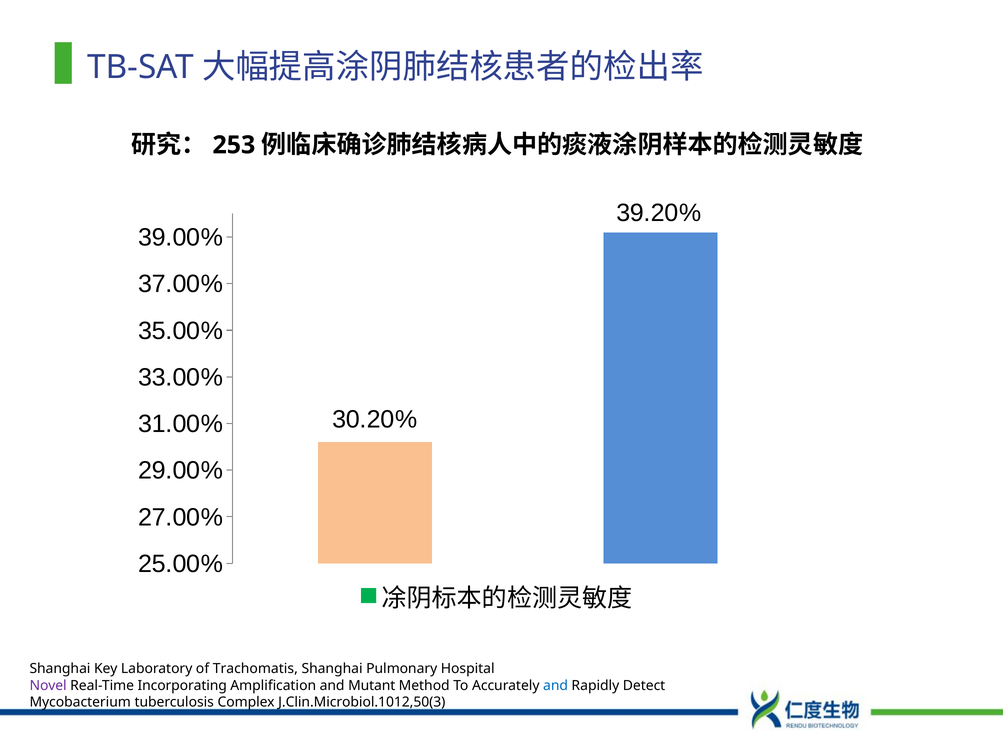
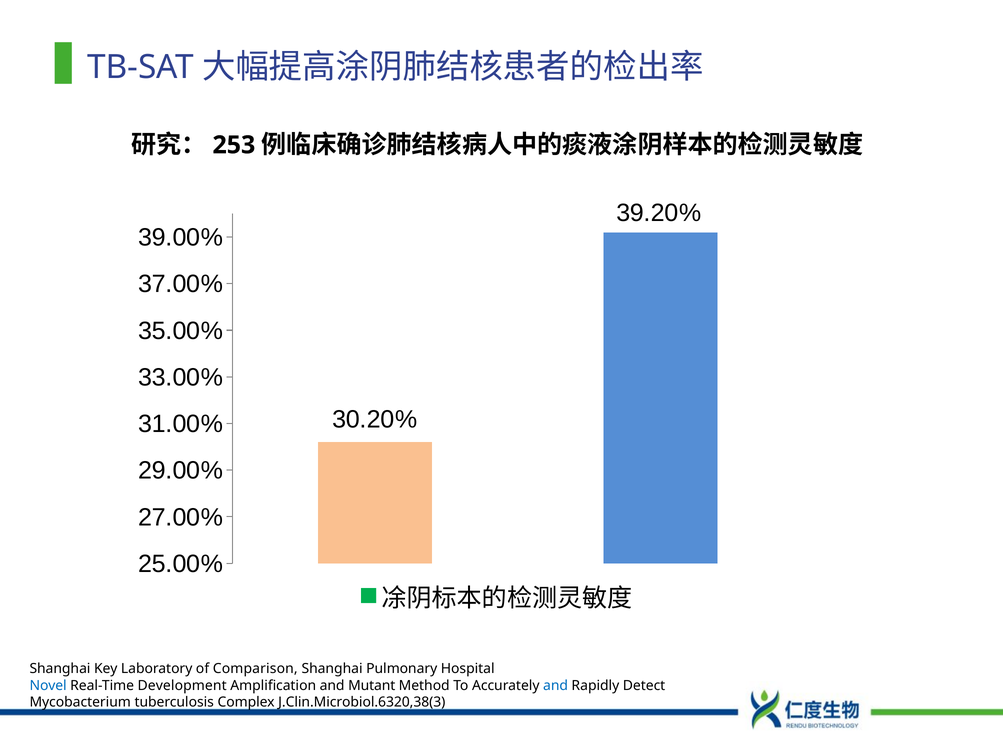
Trachomatis: Trachomatis -> Comparison (255, 669)
Novel colour: purple -> blue (48, 686)
Incorporating: Incorporating -> Development (182, 686)
J.Clin.Microbiol.1012,50(3: J.Clin.Microbiol.1012,50(3 -> J.Clin.Microbiol.6320,38(3 (362, 703)
